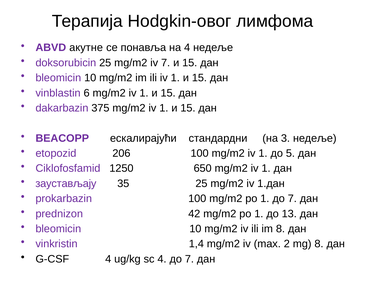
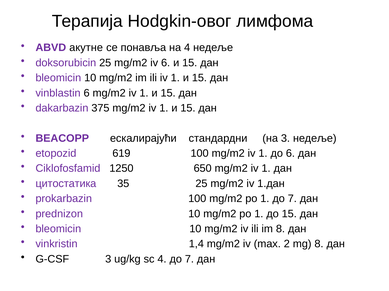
iv 7: 7 -> 6 (166, 63)
206: 206 -> 619 (121, 154)
до 5: 5 -> 6 (290, 154)
заустављају: заустављају -> цитостатика (66, 184)
prednizon 42: 42 -> 10 (194, 214)
до 13: 13 -> 15 (289, 214)
G-CSF 4: 4 -> 3 (108, 260)
